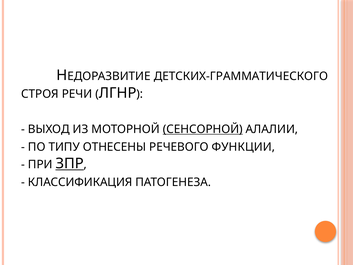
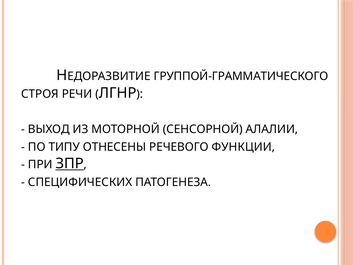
ДЕТСКИХ-ГРАММАТИЧЕСКОГО: ДЕТСКИХ-ГРАММАТИЧЕСКОГО -> ГРУППОЙ-ГРАММАТИЧЕСКОГО (241, 76)
СЕНСОРНОЙ underline: present -> none (203, 129)
КЛАССИФИКАЦИЯ: КЛАССИФИКАЦИЯ -> СПЕЦИФИЧЕСКИХ (80, 182)
